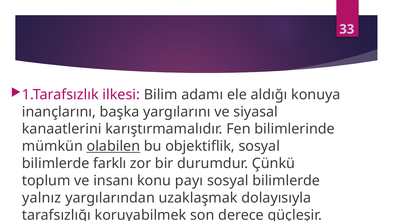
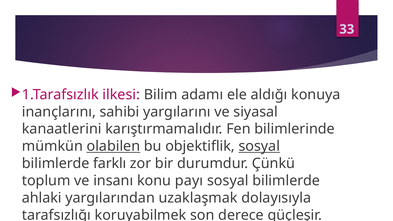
başka: başka -> sahibi (120, 112)
sosyal underline: none -> present (259, 146)
yalnız: yalnız -> ahlaki (42, 198)
